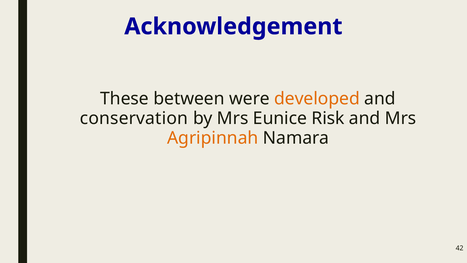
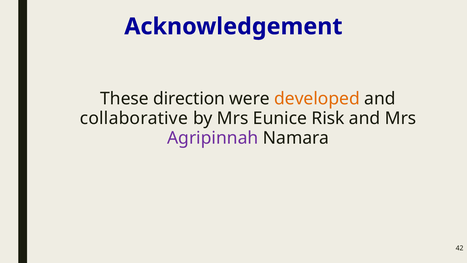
between: between -> direction (189, 99)
conservation: conservation -> collaborative (134, 118)
Agripinnah colour: orange -> purple (213, 138)
